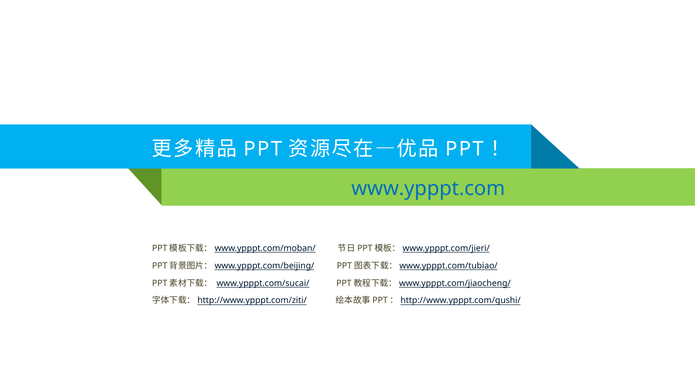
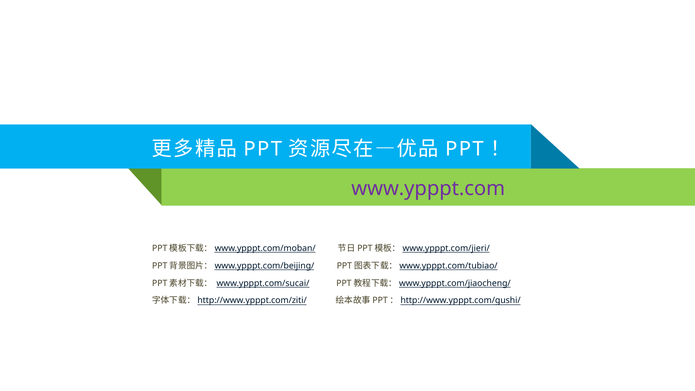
www.ypppt.com colour: blue -> purple (428, 188)
